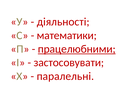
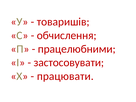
діяльності: діяльності -> товаришів (63, 22)
математики: математики -> обчислення (67, 35)
працелюбними underline: present -> none (77, 49)
паралельні: паралельні -> працювати (65, 76)
